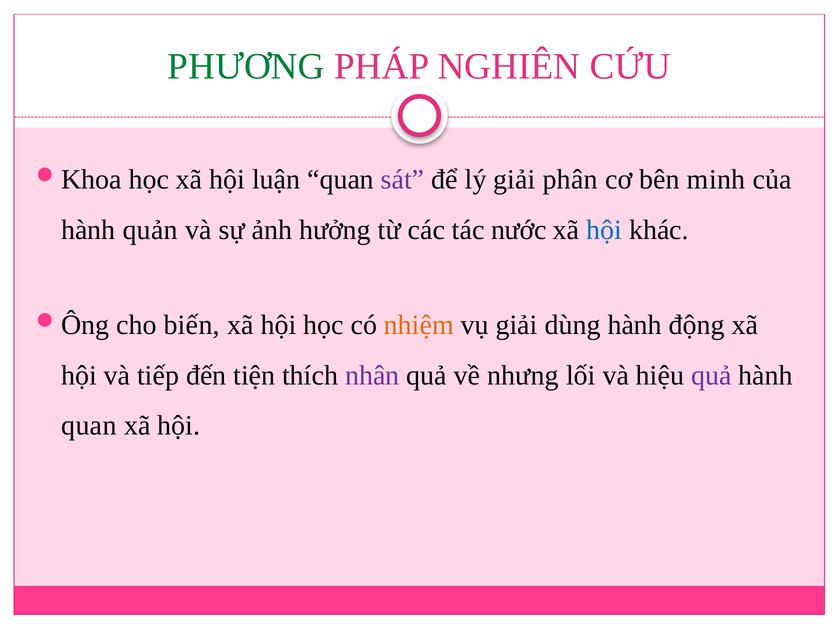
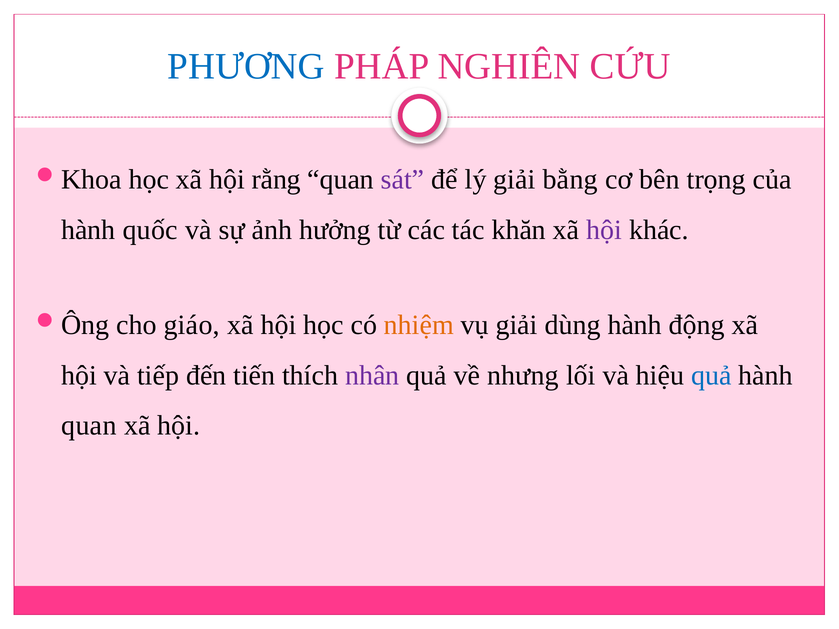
PHƯƠNG colour: green -> blue (246, 67)
luận: luận -> rằng (276, 180)
phân: phân -> bằng (570, 180)
minh: minh -> trọng (716, 180)
quản: quản -> quốc (150, 230)
nước: nước -> khăn (519, 230)
hội colour: blue -> purple (604, 230)
biến: biến -> giáo (192, 325)
tiện: tiện -> tiến (254, 376)
quả colour: purple -> blue (711, 376)
